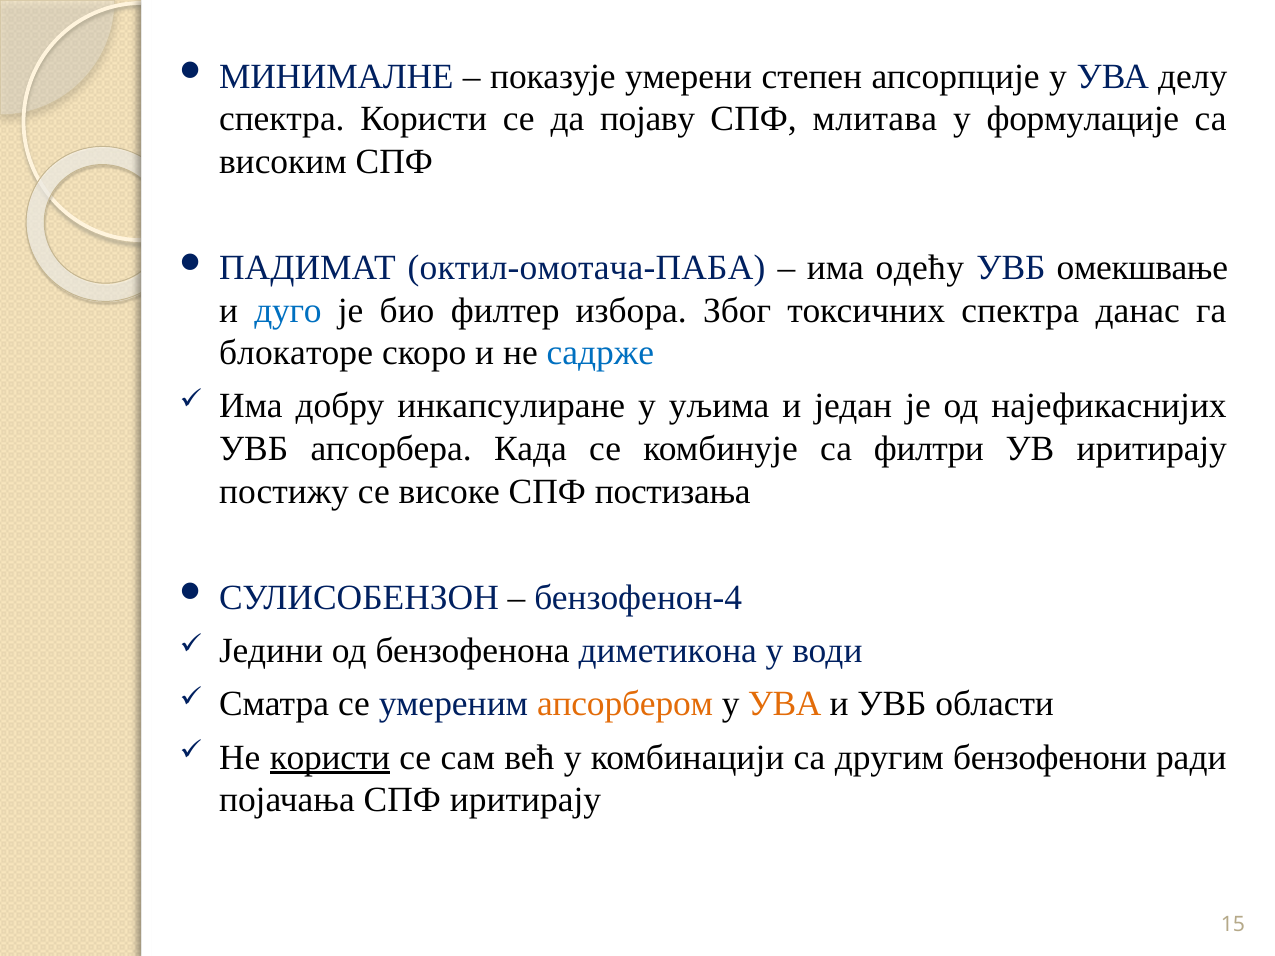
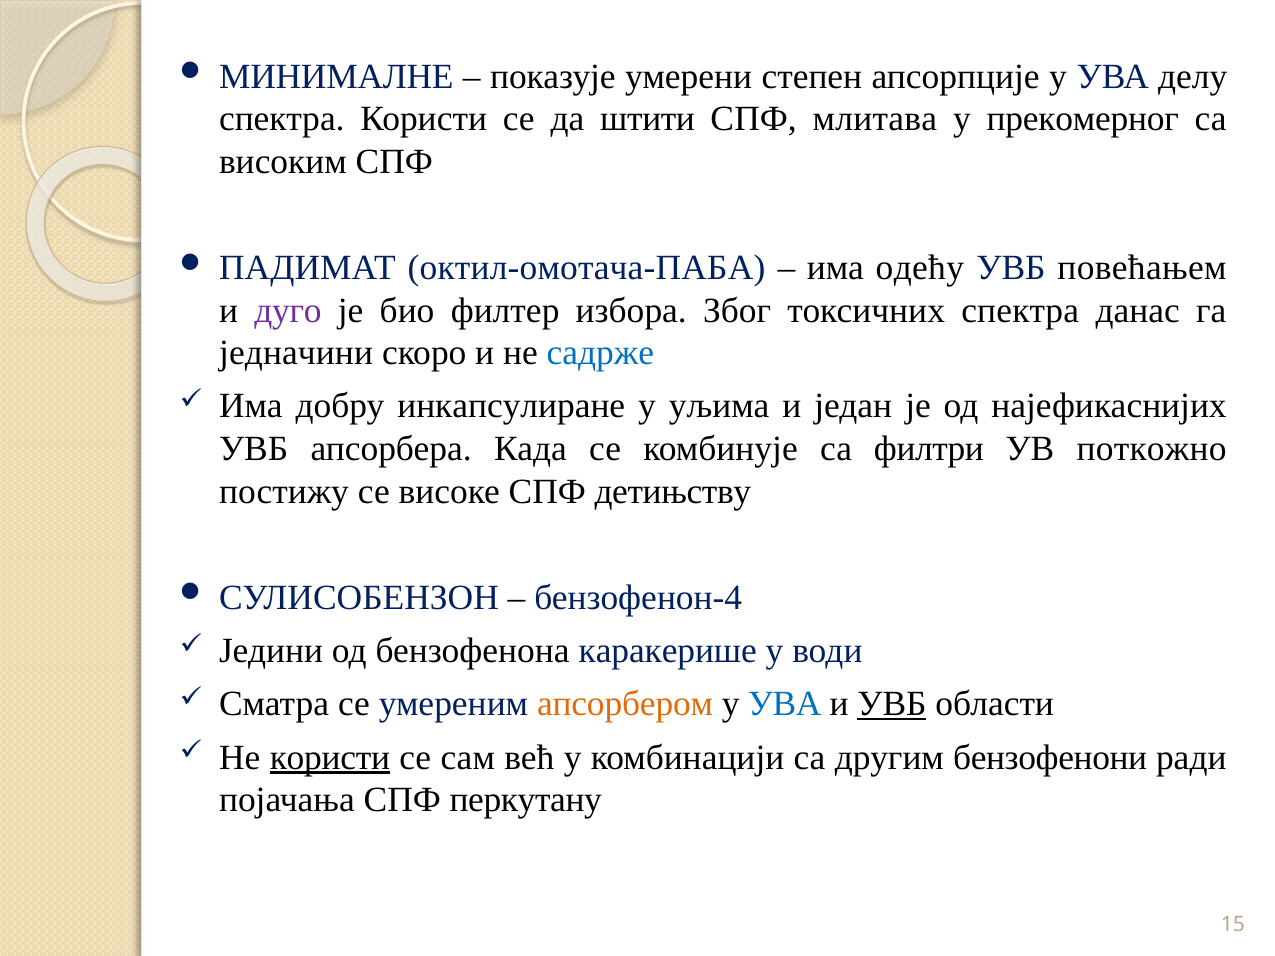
појаву: појаву -> штити (648, 119)
формулације: формулације -> прекомерног (1083, 119)
омекшвање: омекшвање -> повећањем (1142, 268)
дуго colour: blue -> purple (288, 311)
блокаторе: блокаторе -> једначини (296, 353)
УВ иритирају: иритирају -> поткожно (1152, 449)
постизања: постизања -> детињству (673, 491)
диметикона: диметикона -> каракерише (668, 651)
УВА colour: orange -> blue (785, 704)
УВБ underline: none -> present (892, 704)
СПФ иритирају: иритирају -> перкутану (526, 800)
